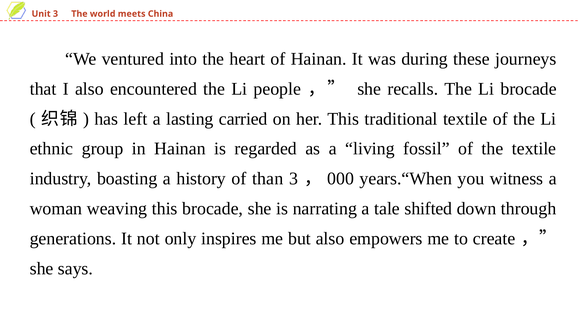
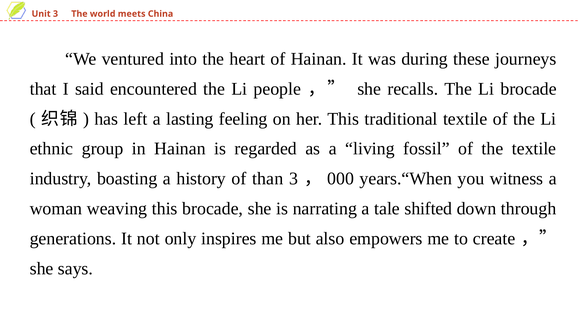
I also: also -> said (89, 89)
carried: carried -> feeling (243, 119)
